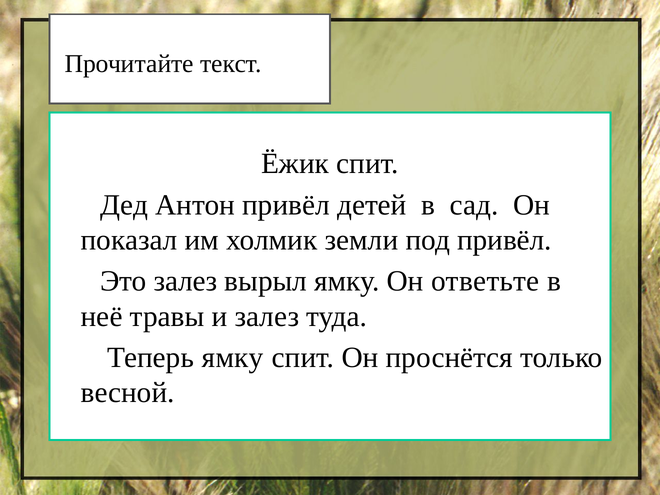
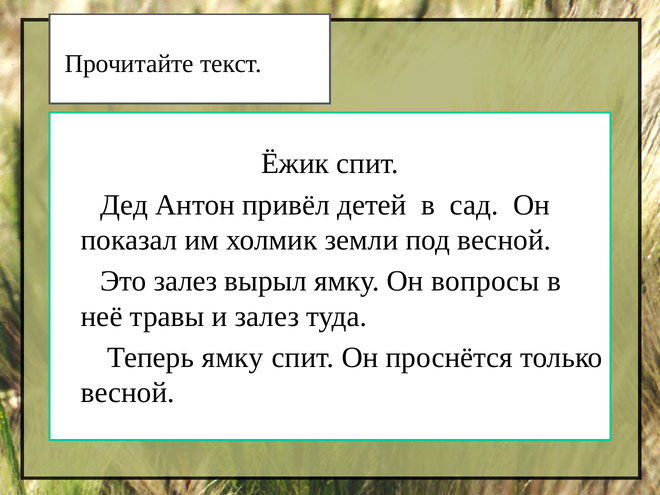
под привёл: привёл -> весной (504, 240)
ответьте: ответьте -> вопросы (485, 281)
